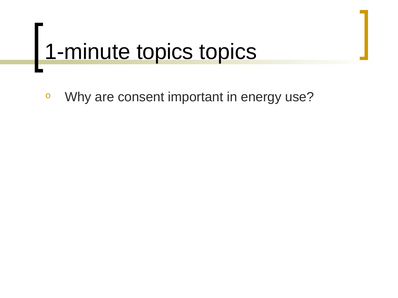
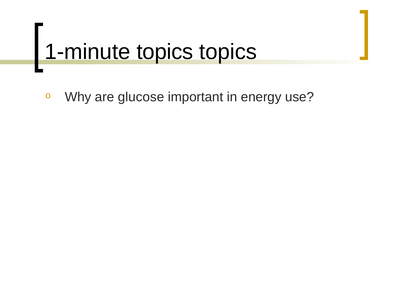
consent: consent -> glucose (141, 97)
